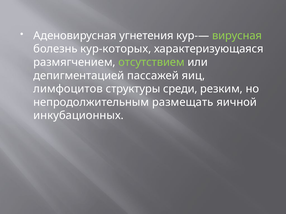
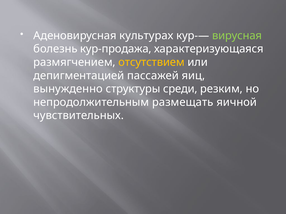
угнетения: угнетения -> культурах (146, 36)
кур-которых: кур-которых -> кур-продажа (116, 49)
отсутствием colour: light green -> yellow (151, 62)
лимфоцитов: лимфоцитов -> вынужденно (68, 89)
инкубационных: инкубационных -> чувствительных (79, 116)
